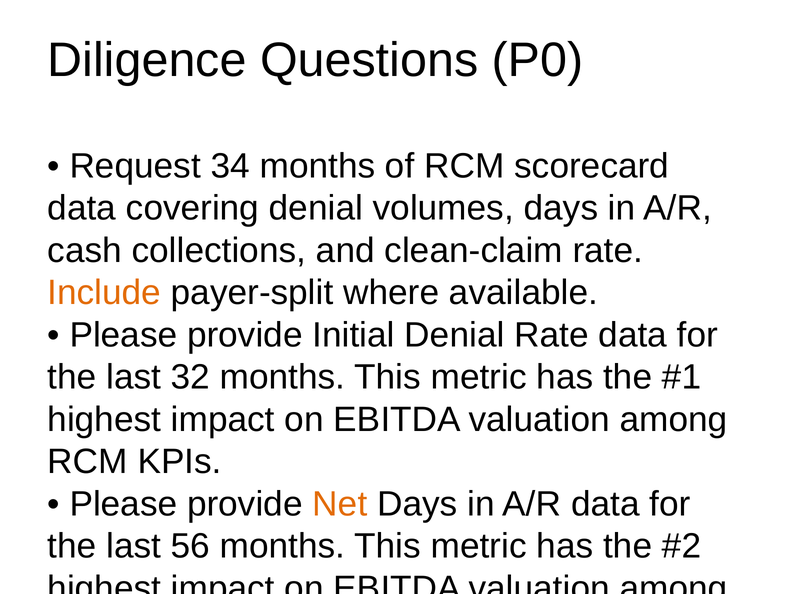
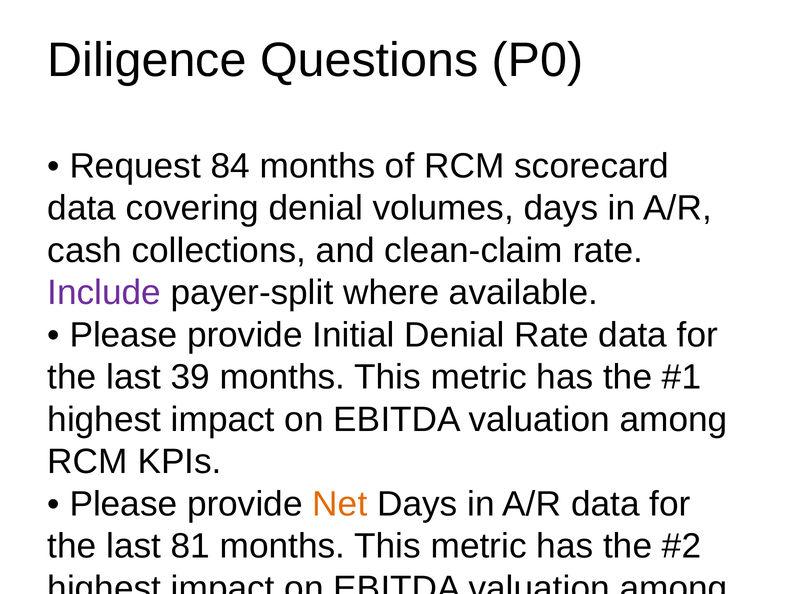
34: 34 -> 84 (230, 166)
Include colour: orange -> purple (104, 293)
32: 32 -> 39 (190, 378)
56: 56 -> 81 (190, 547)
